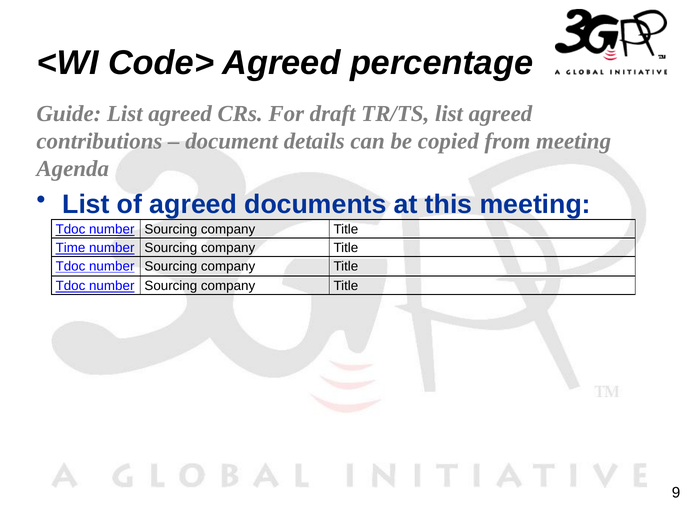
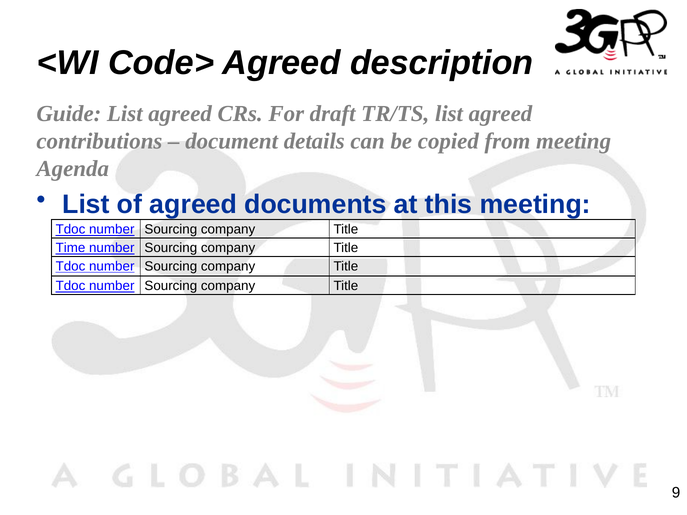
percentage: percentage -> description (442, 63)
